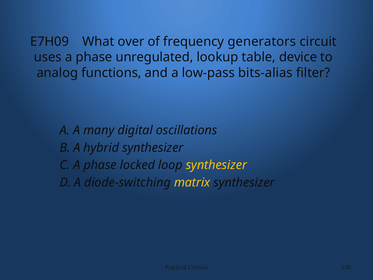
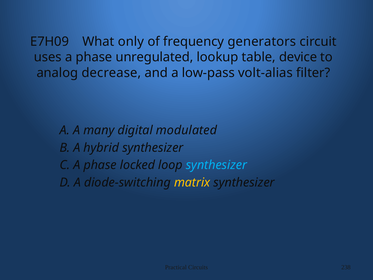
over: over -> only (131, 42)
functions: functions -> decrease (111, 73)
bits-alias: bits-alias -> volt-alias (265, 73)
oscillations: oscillations -> modulated (186, 130)
synthesizer colour: yellow -> light blue (216, 165)
